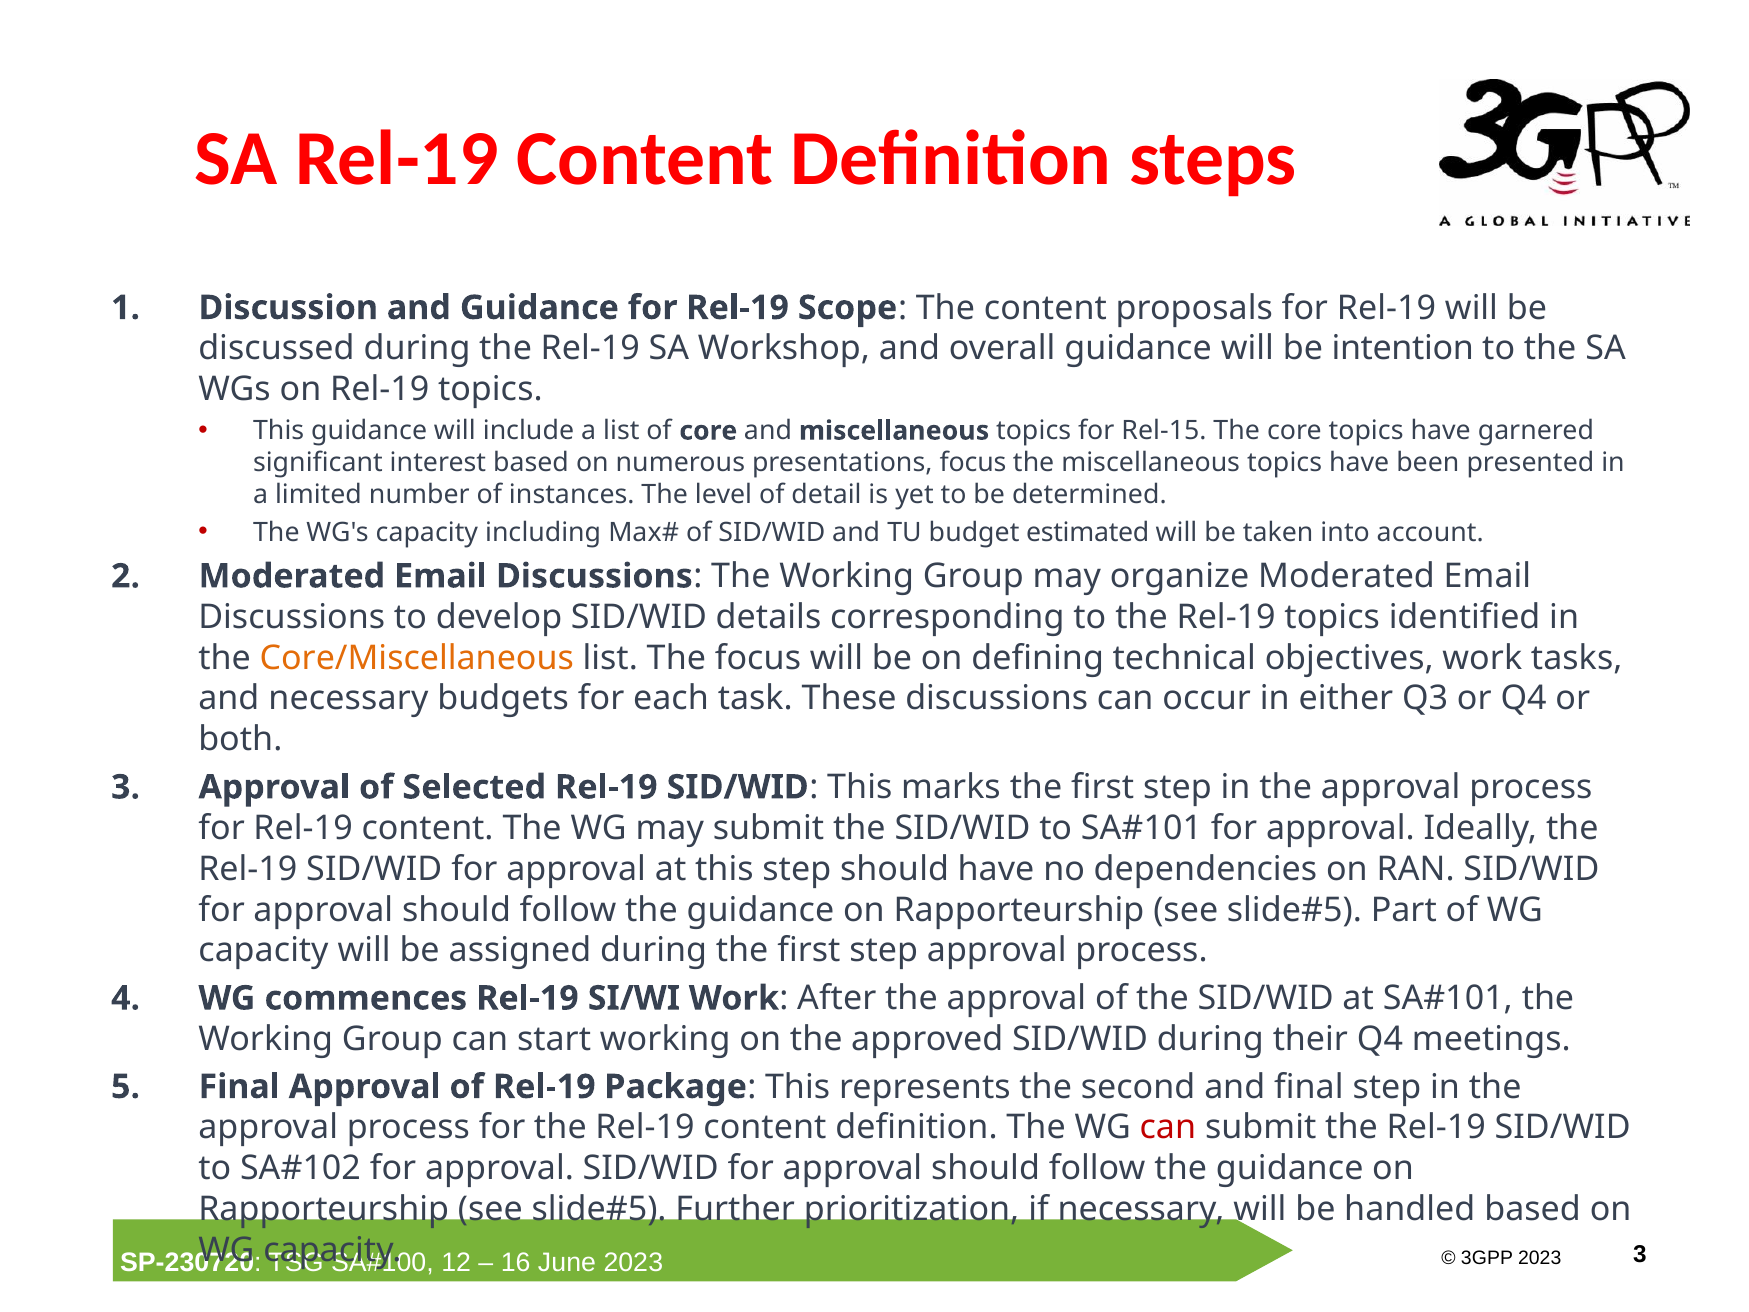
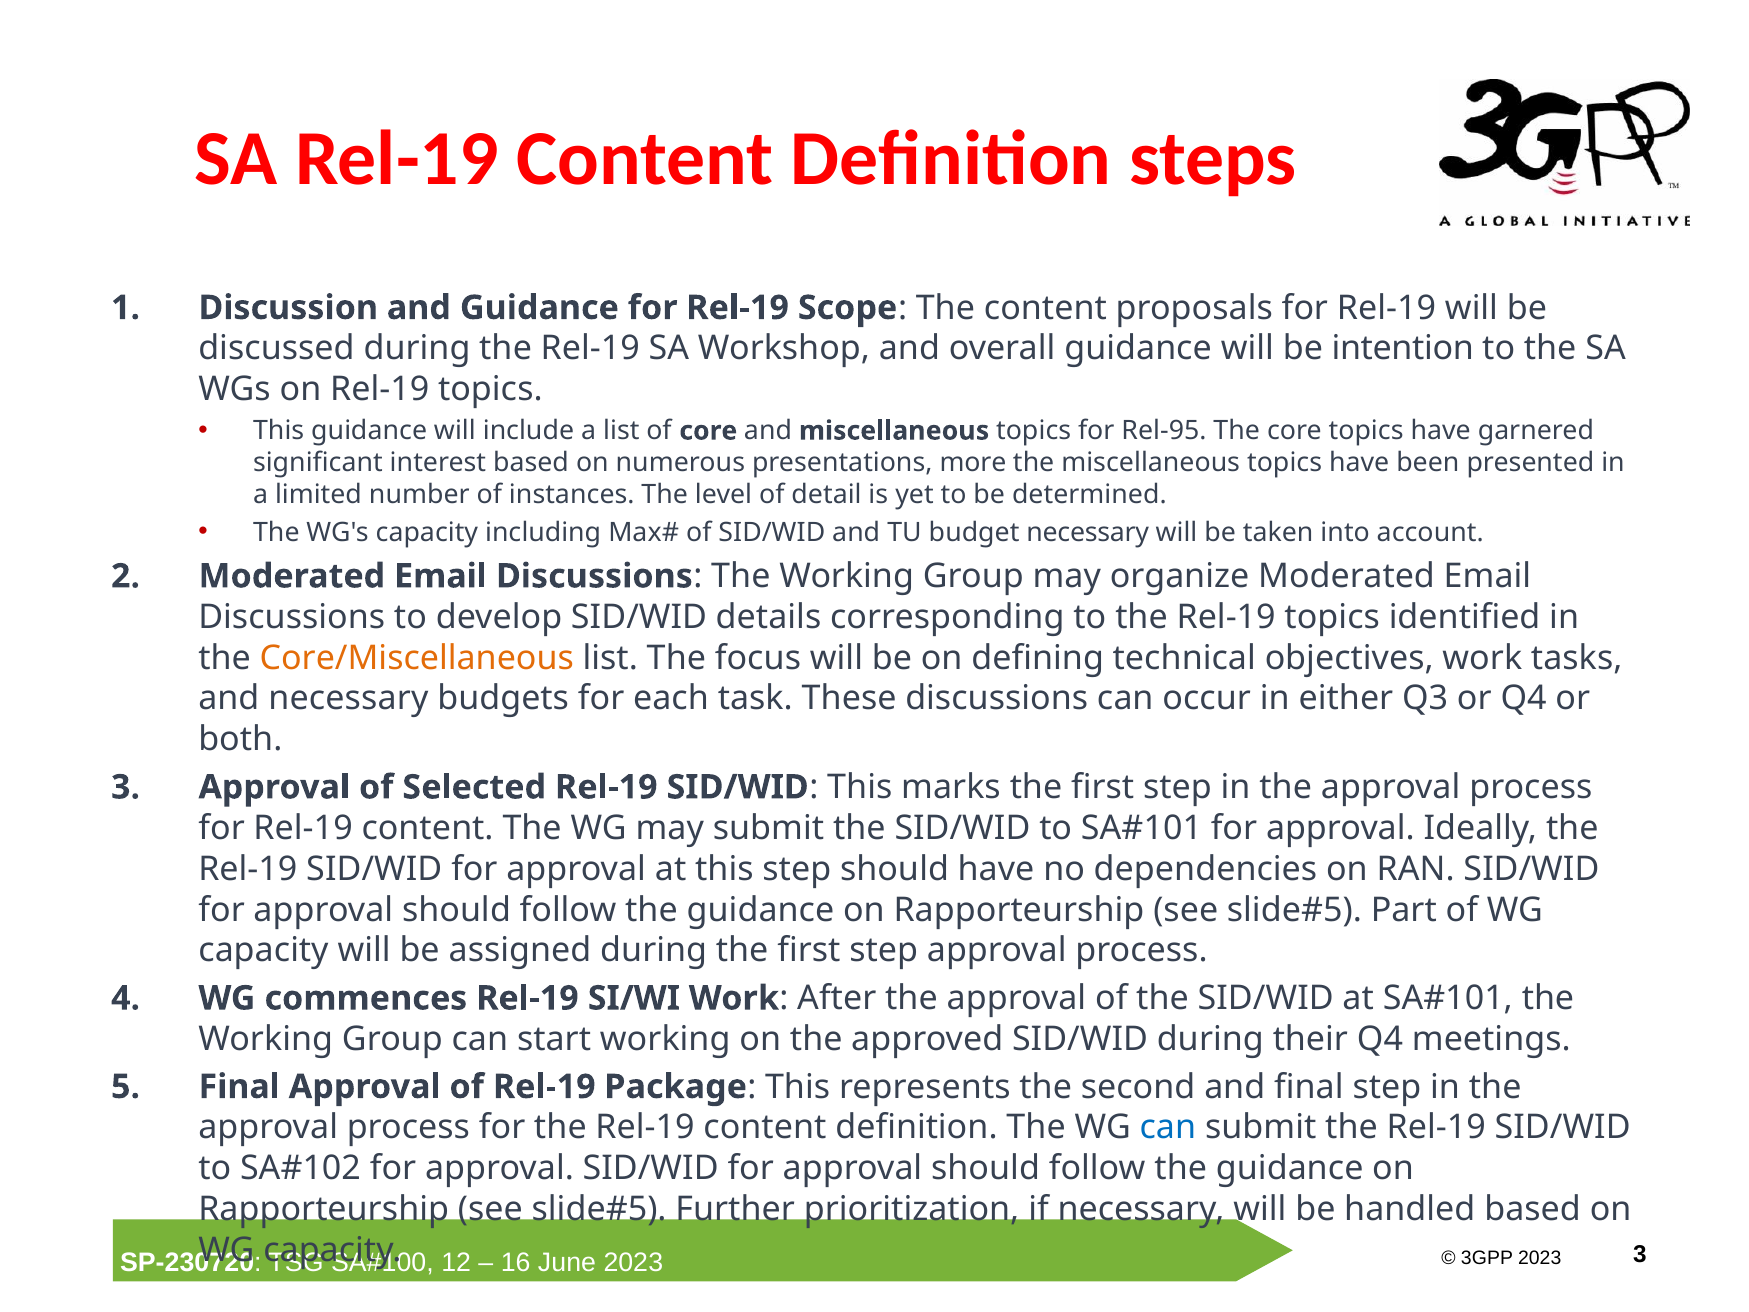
Rel-15: Rel-15 -> Rel-95 (1164, 431)
presentations focus: focus -> more (973, 463)
budget estimated: estimated -> necessary (1088, 532)
can colour: red -> blue (1168, 1127)
